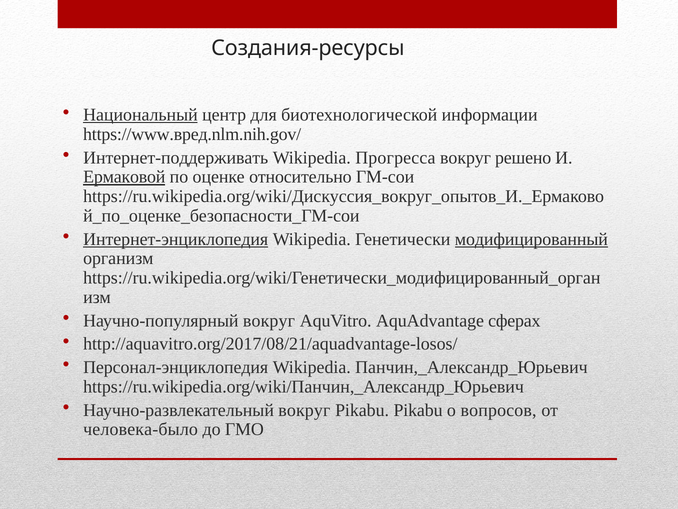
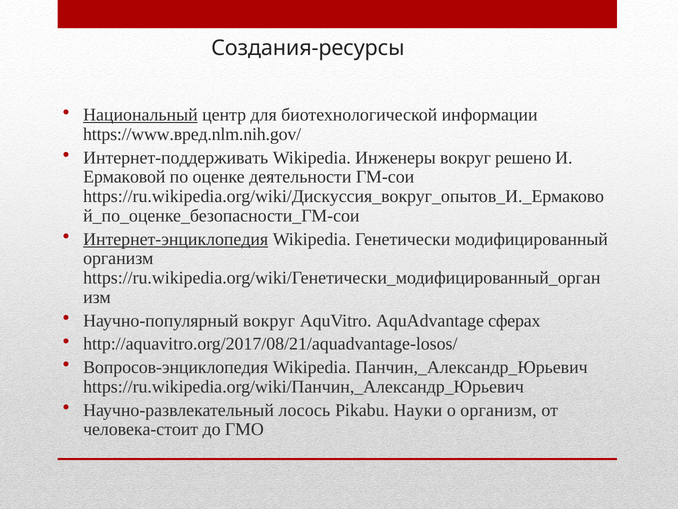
Прогресса: Прогресса -> Инженеры (396, 158)
Ермаковой underline: present -> none (124, 177)
относительно: относительно -> деятельности (300, 177)
модифицированный underline: present -> none (531, 239)
Персонал-энциклопедия: Персонал-энциклопедия -> Вопросов-энциклопедия (176, 367)
Научно-развлекательный вокруг: вокруг -> лосось (304, 410)
Pikabu Pikabu: Pikabu -> Науки (418, 410)
о вопросов: вопросов -> организм (499, 410)
человека-было: человека-было -> человека-стоит (141, 429)
